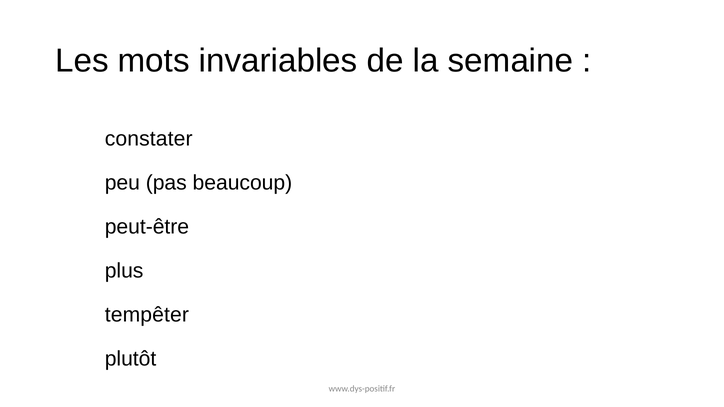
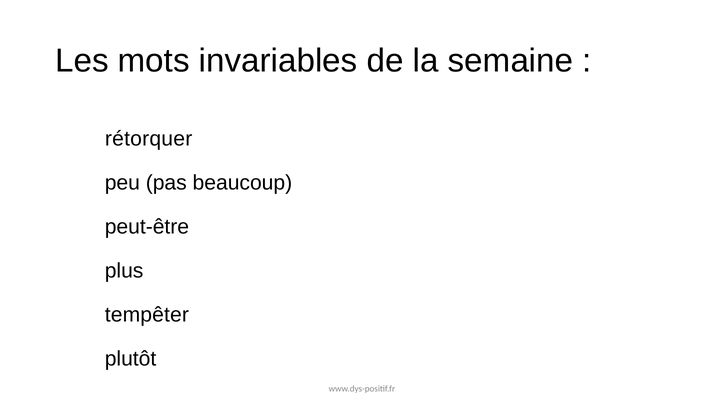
constater: constater -> rétorquer (149, 139)
